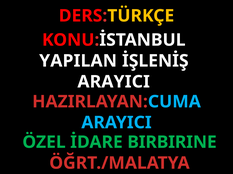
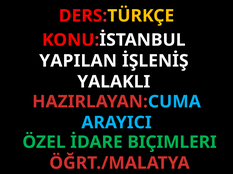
ARAYICI: ARAYICI -> YALAKLI (114, 82)
BIRBIRINE: BIRBIRINE -> BIÇIMLERI (172, 143)
